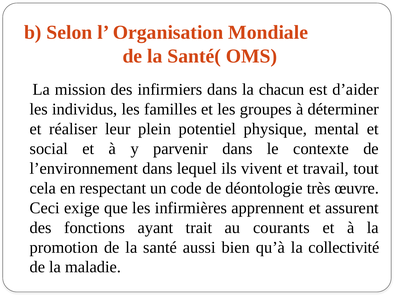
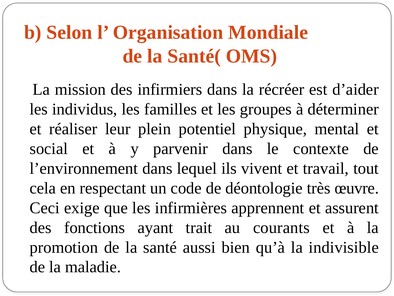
chacun: chacun -> récréer (282, 89)
collectivité: collectivité -> indivisible (344, 247)
